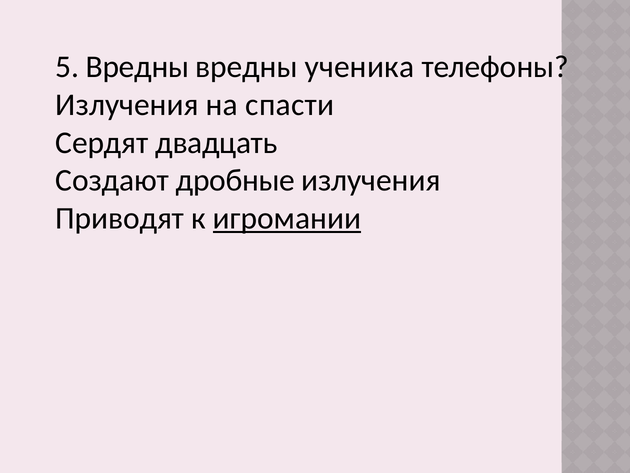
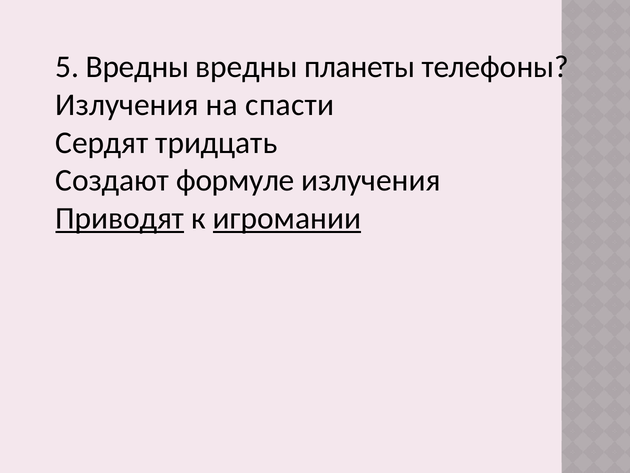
ученика: ученика -> планеты (360, 67)
двадцать: двадцать -> тридцать (216, 142)
дробные: дробные -> формуле (235, 180)
Приводят underline: none -> present (120, 218)
